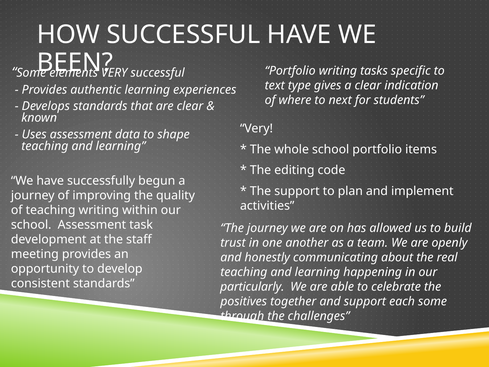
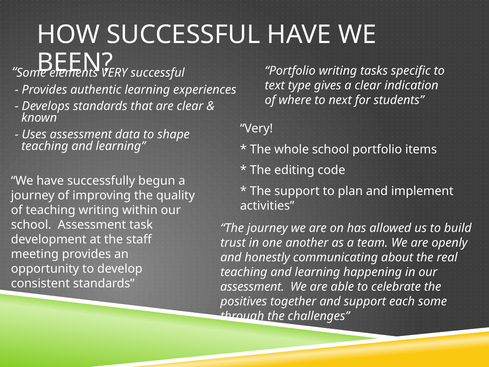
particularly: particularly -> assessment (252, 286)
